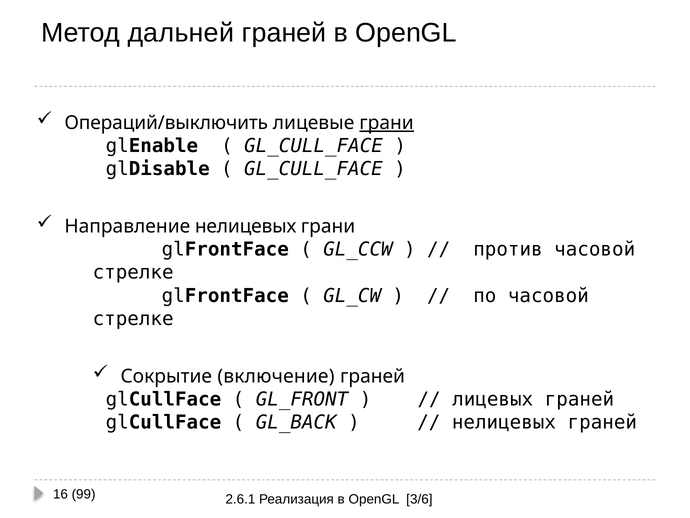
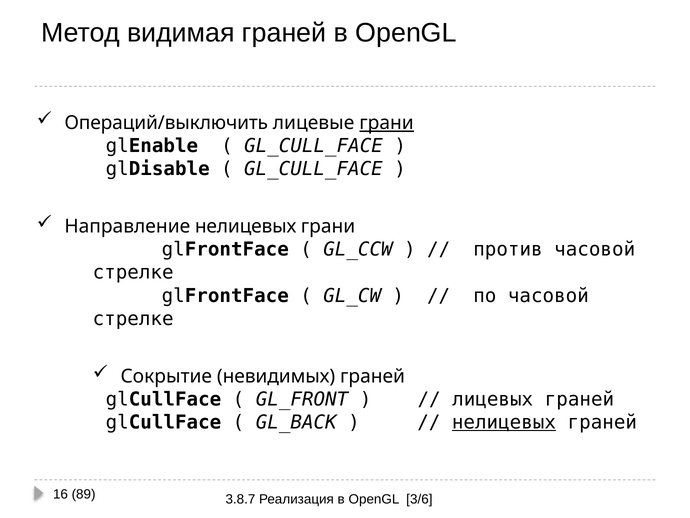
дальней: дальней -> видимая (181, 33)
включение: включение -> невидимых (276, 376)
нелицевых underline: none -> present (504, 422)
99: 99 -> 89 (84, 494)
2.6.1: 2.6.1 -> 3.8.7 (240, 499)
